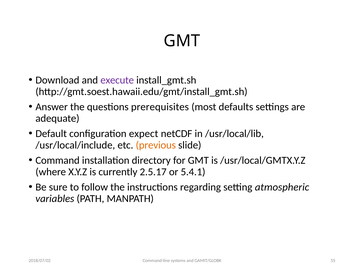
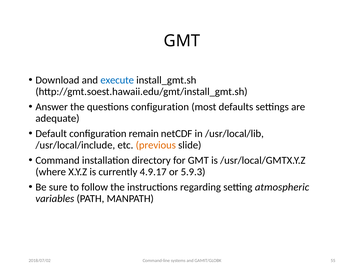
execute colour: purple -> blue (117, 80)
questions prerequisites: prerequisites -> configuration (160, 107)
expect: expect -> remain (144, 134)
2.5.17: 2.5.17 -> 4.9.17 (153, 172)
5.4.1: 5.4.1 -> 5.9.3 (193, 172)
